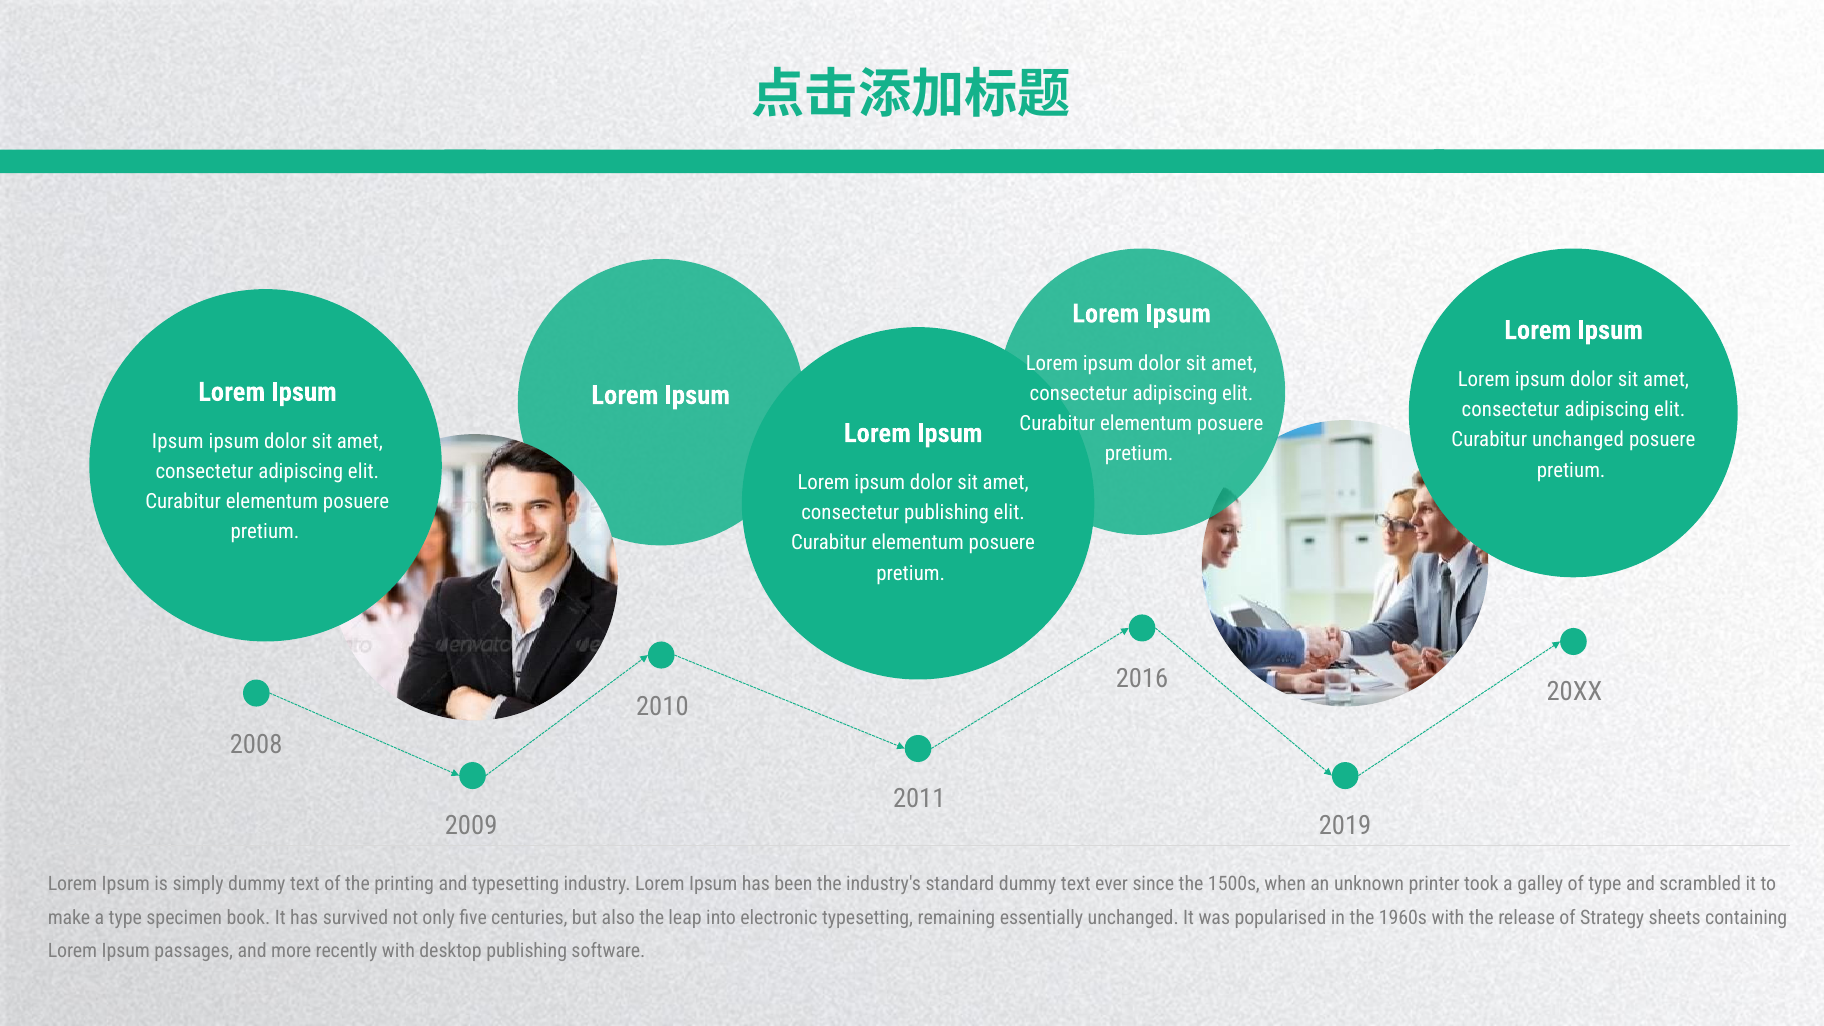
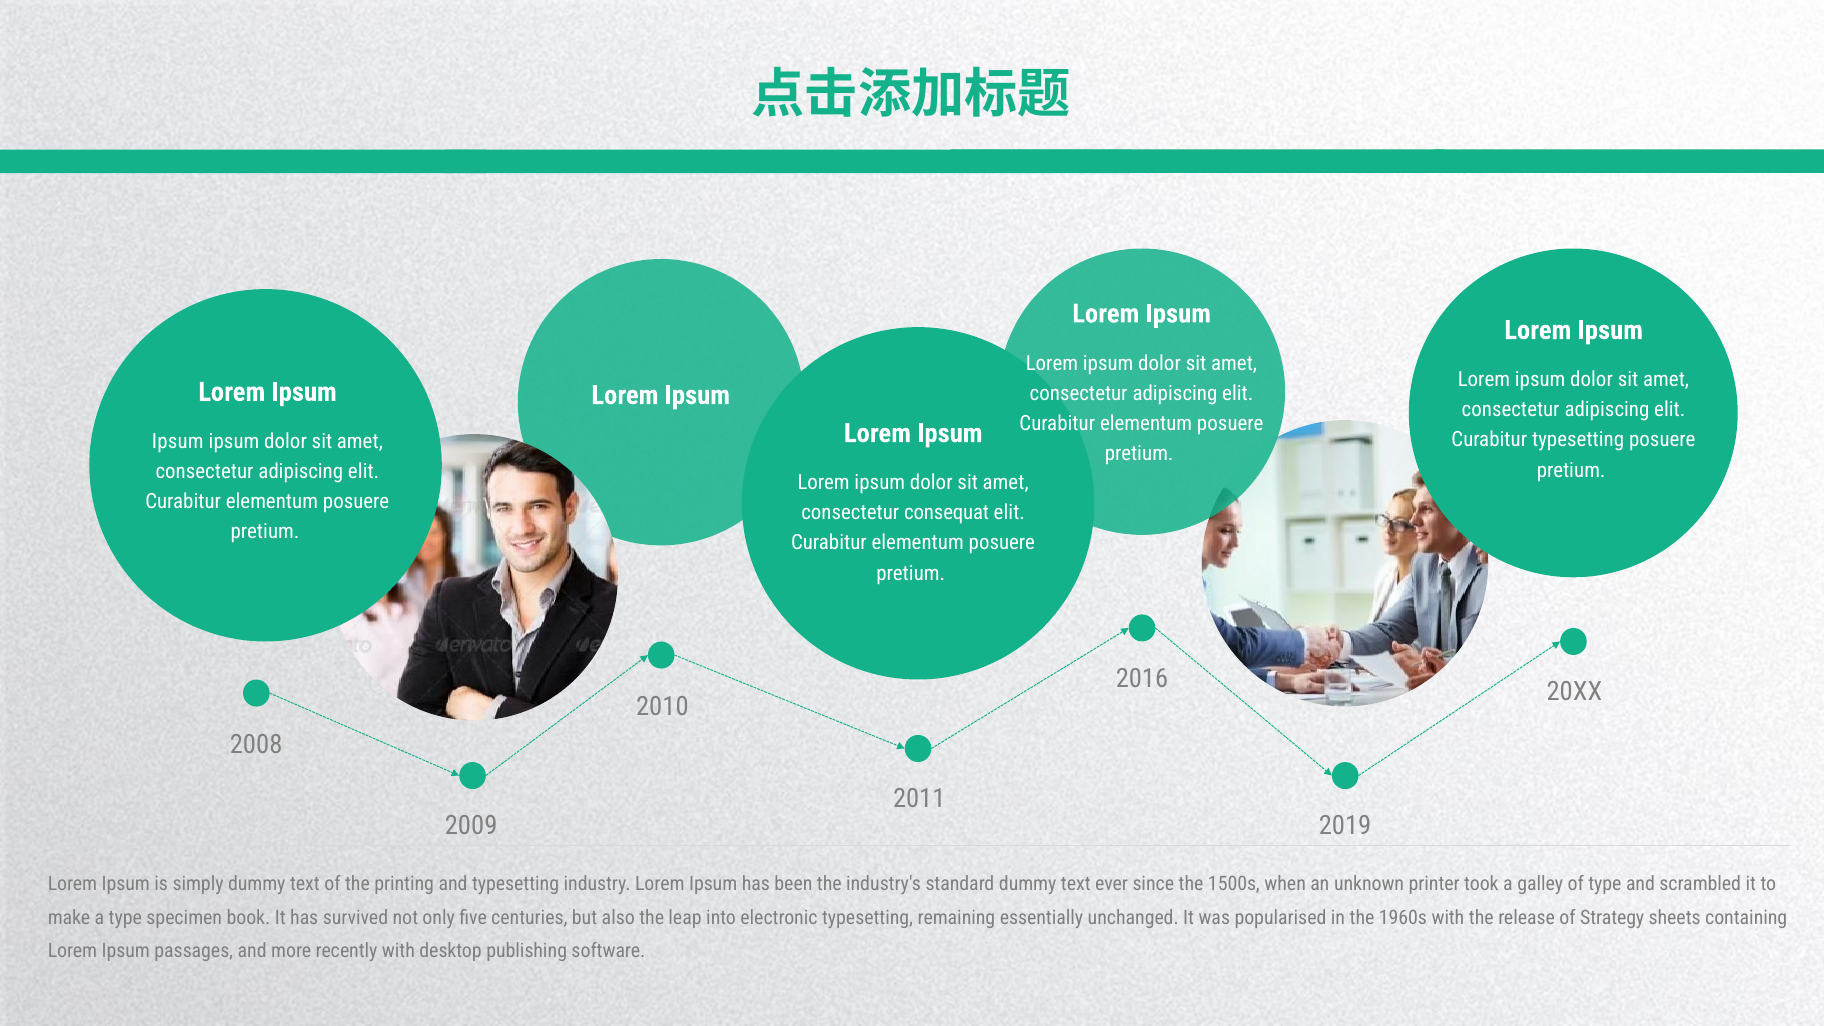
Curabitur unchanged: unchanged -> typesetting (1578, 440)
consectetur publishing: publishing -> consequat (947, 513)
